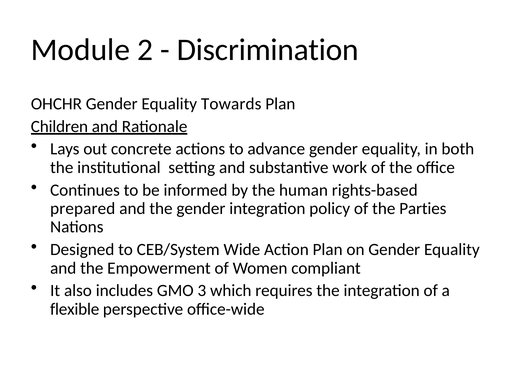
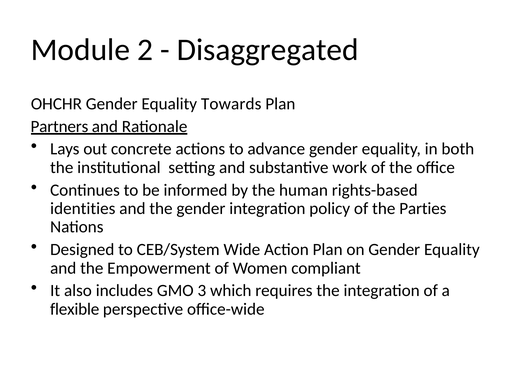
Discrimination: Discrimination -> Disaggregated (268, 50)
Children: Children -> Partners (59, 127)
prepared: prepared -> identities (83, 209)
